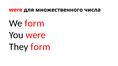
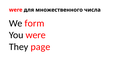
They form: form -> page (40, 47)
